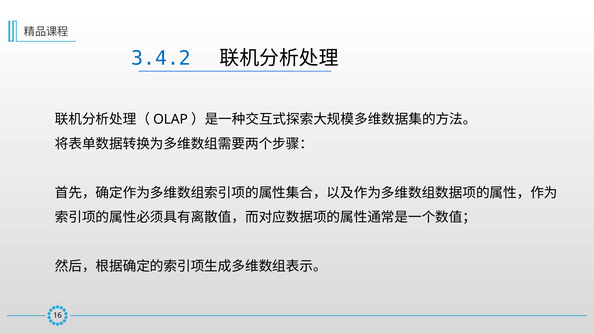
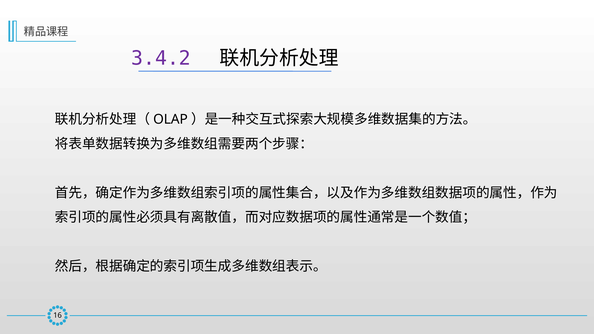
3.4.2 colour: blue -> purple (161, 58)
